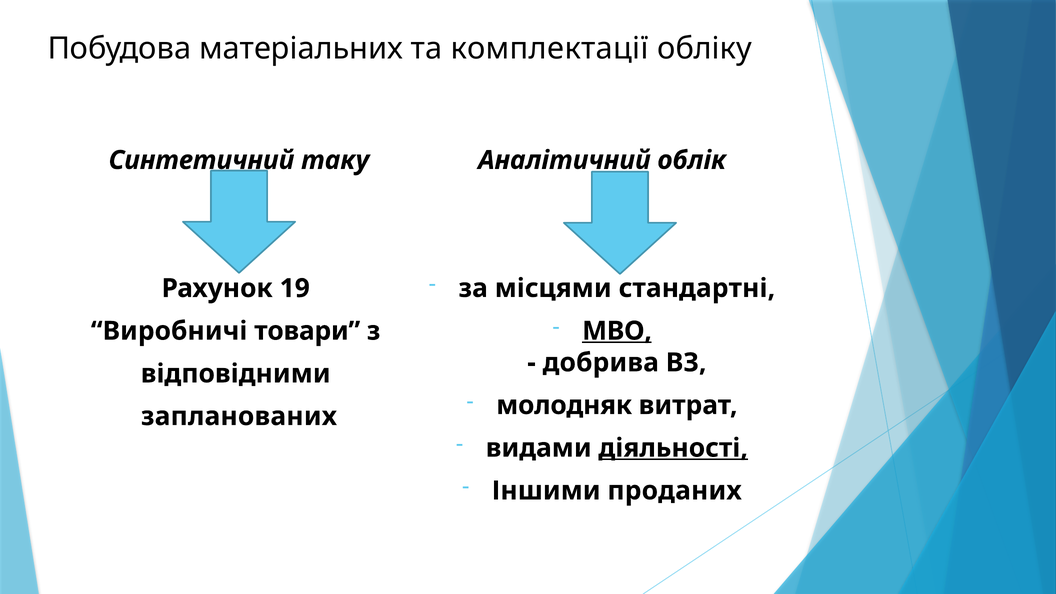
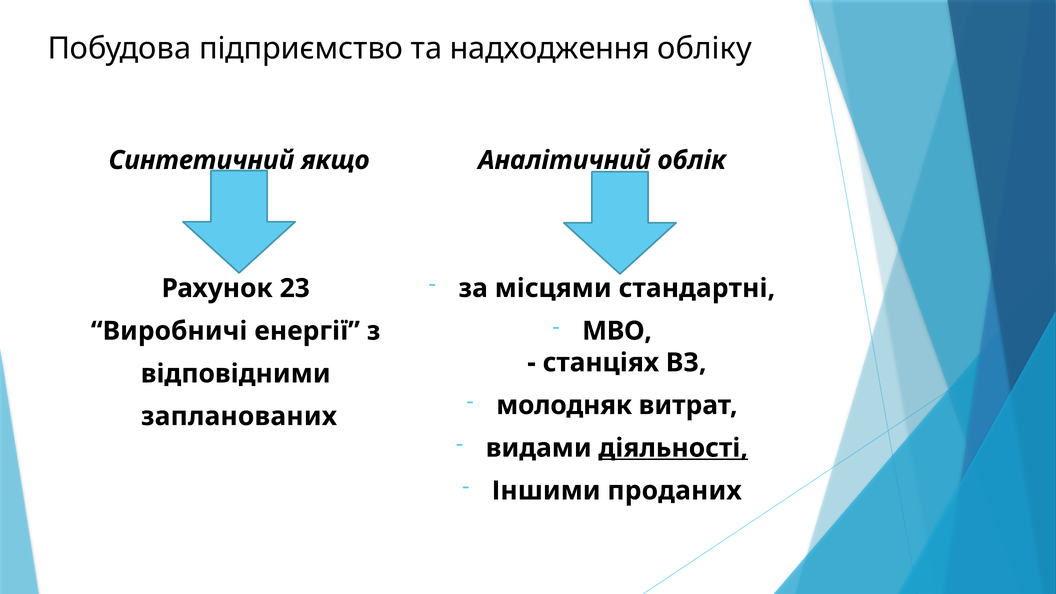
матеріальних: матеріальних -> підприємство (301, 48)
комплектації: комплектації -> надходження (550, 48)
таку: таку -> якщо (335, 160)
19: 19 -> 23 (295, 288)
МВО underline: present -> none (617, 331)
товари: товари -> енергії (307, 331)
добрива: добрива -> станціях (601, 363)
